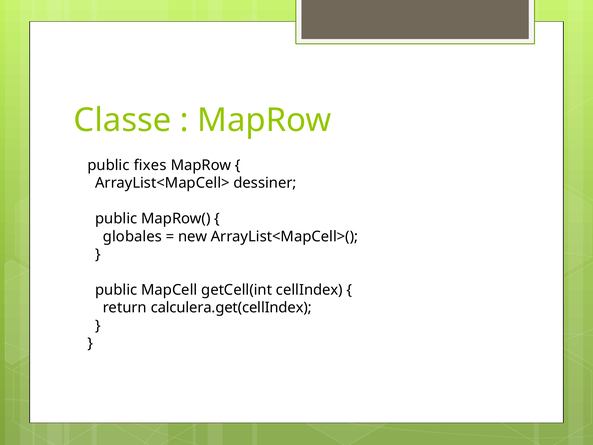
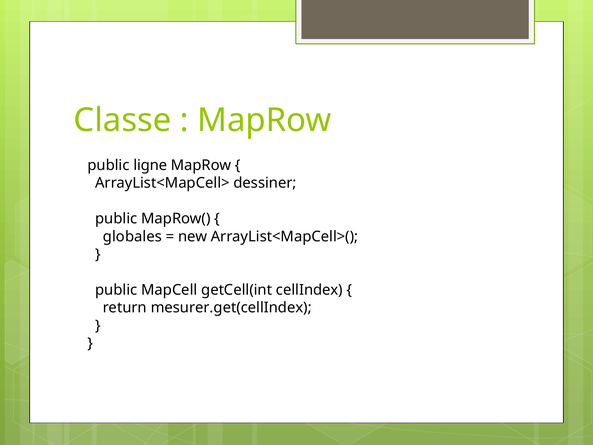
fixes: fixes -> ligne (150, 165)
calculera.get(cellIndex: calculera.get(cellIndex -> mesurer.get(cellIndex (231, 307)
